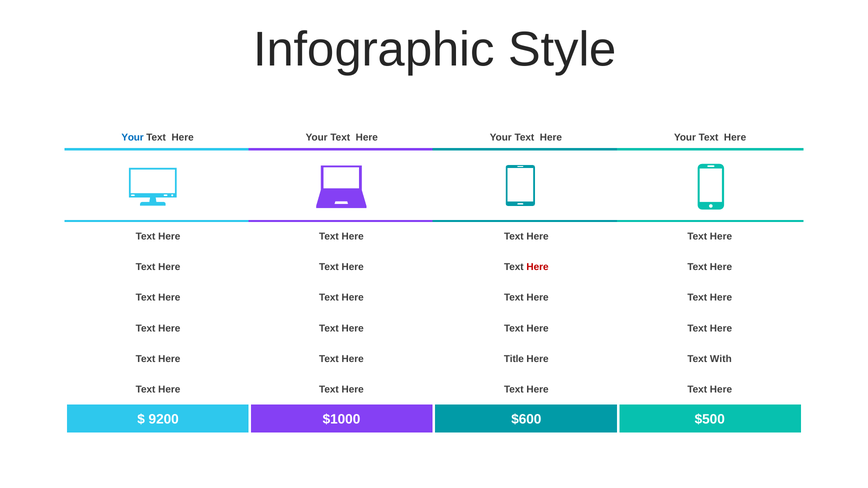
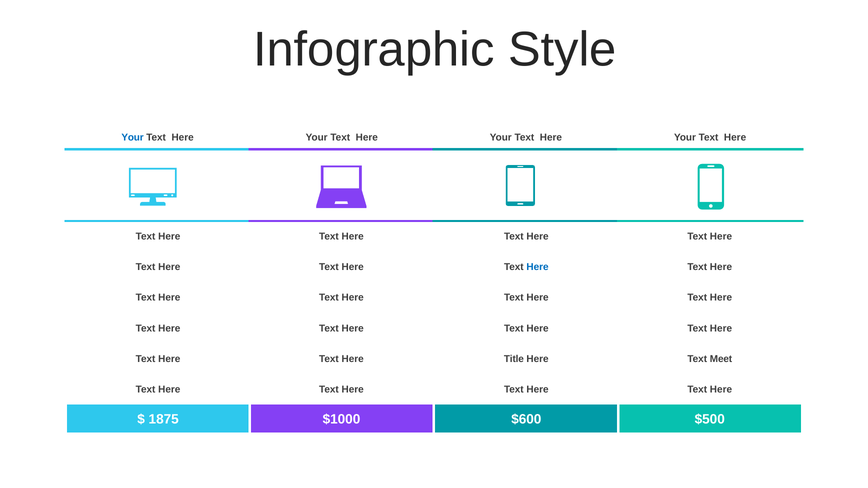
Here colour: red -> blue (538, 267)
With: With -> Meet (721, 359)
9200: 9200 -> 1875 (164, 420)
